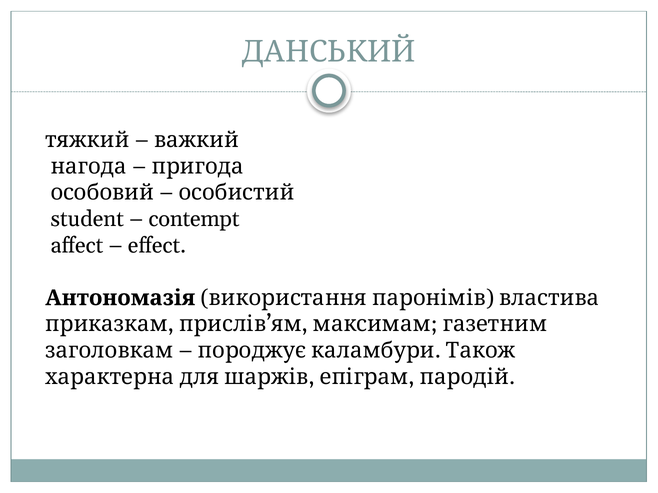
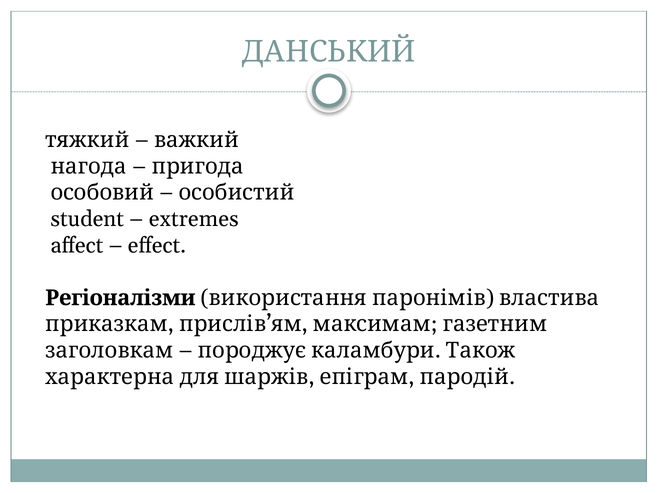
contempt: contempt -> extremes (194, 219)
Антономазія: Антономазія -> Регіоналізми (120, 298)
